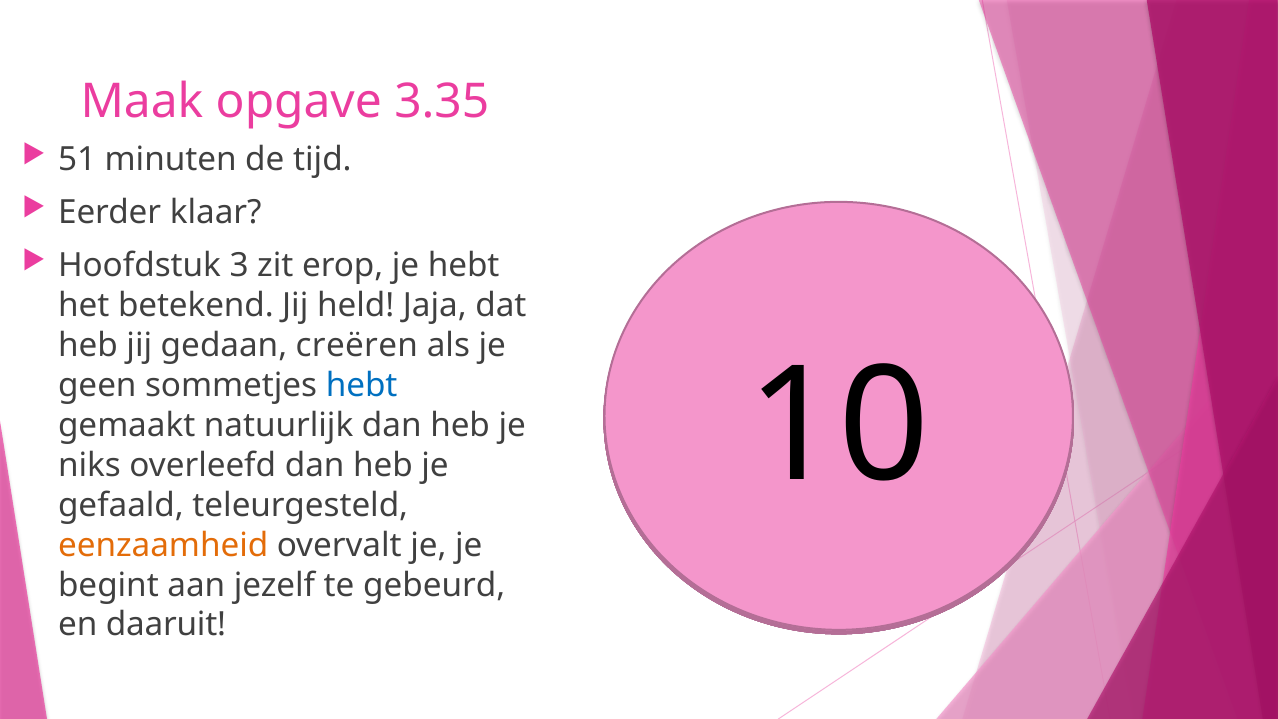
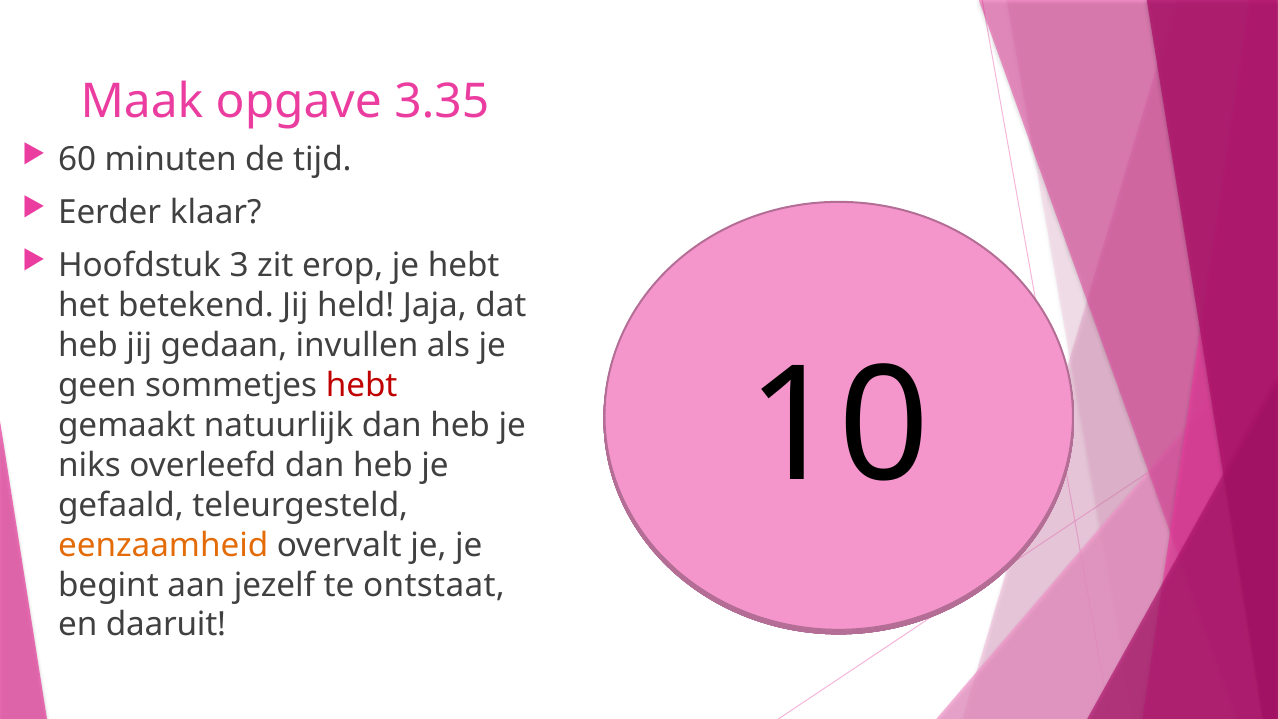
51: 51 -> 60 (77, 159)
creëren: creëren -> invullen (357, 346)
hebt colour: blue -> red (362, 386)
gebeurd: gebeurd -> ontstaat (434, 585)
